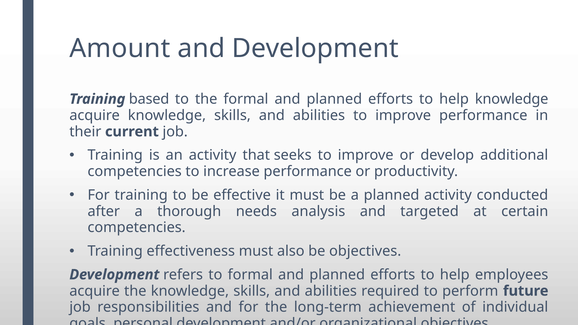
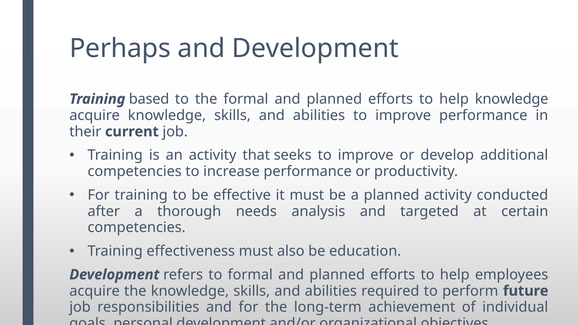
Amount: Amount -> Perhaps (120, 49)
be objectives: objectives -> education (365, 251)
